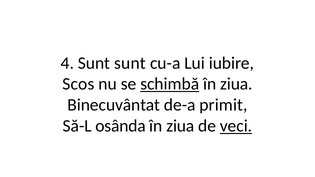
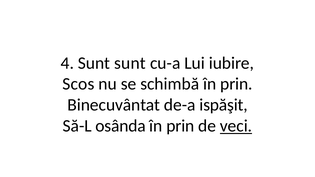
schimbă underline: present -> none (170, 84)
ziua: ziua -> prin (236, 84)
primit: primit -> ispăşit (224, 105)
ziua: ziua -> prin (180, 126)
